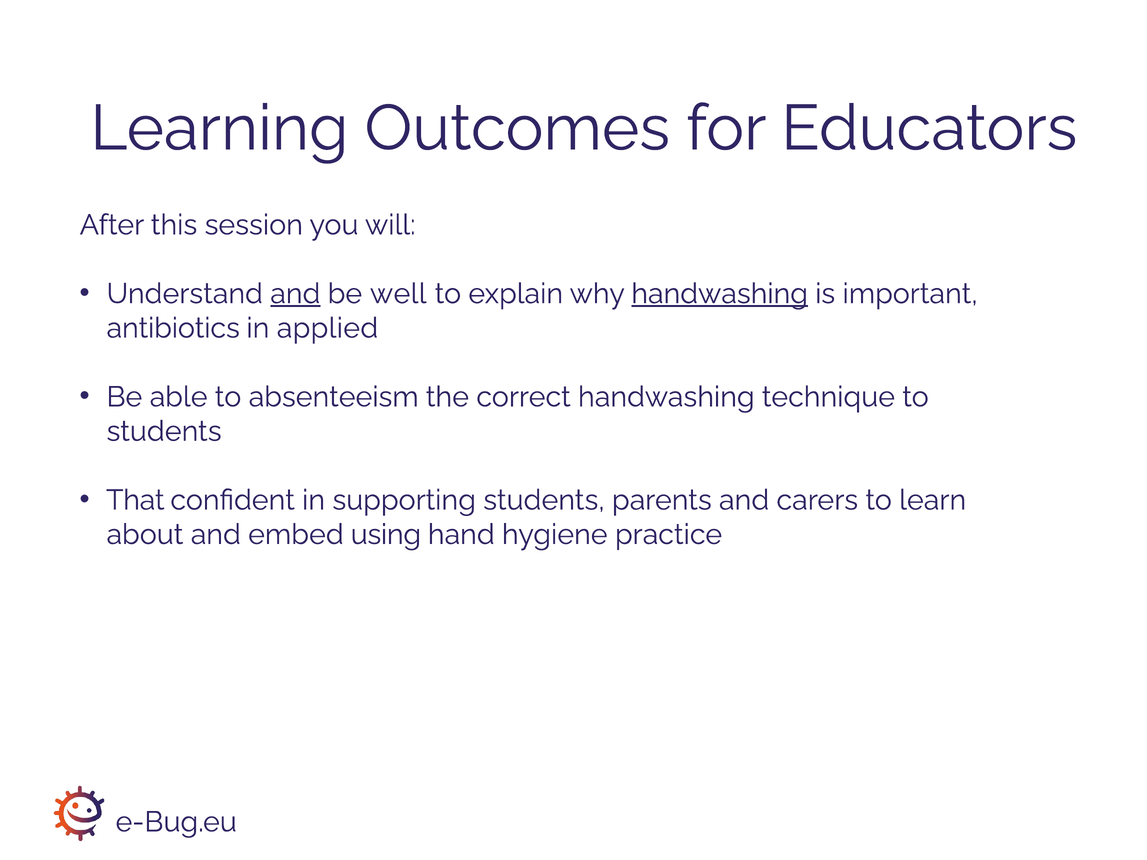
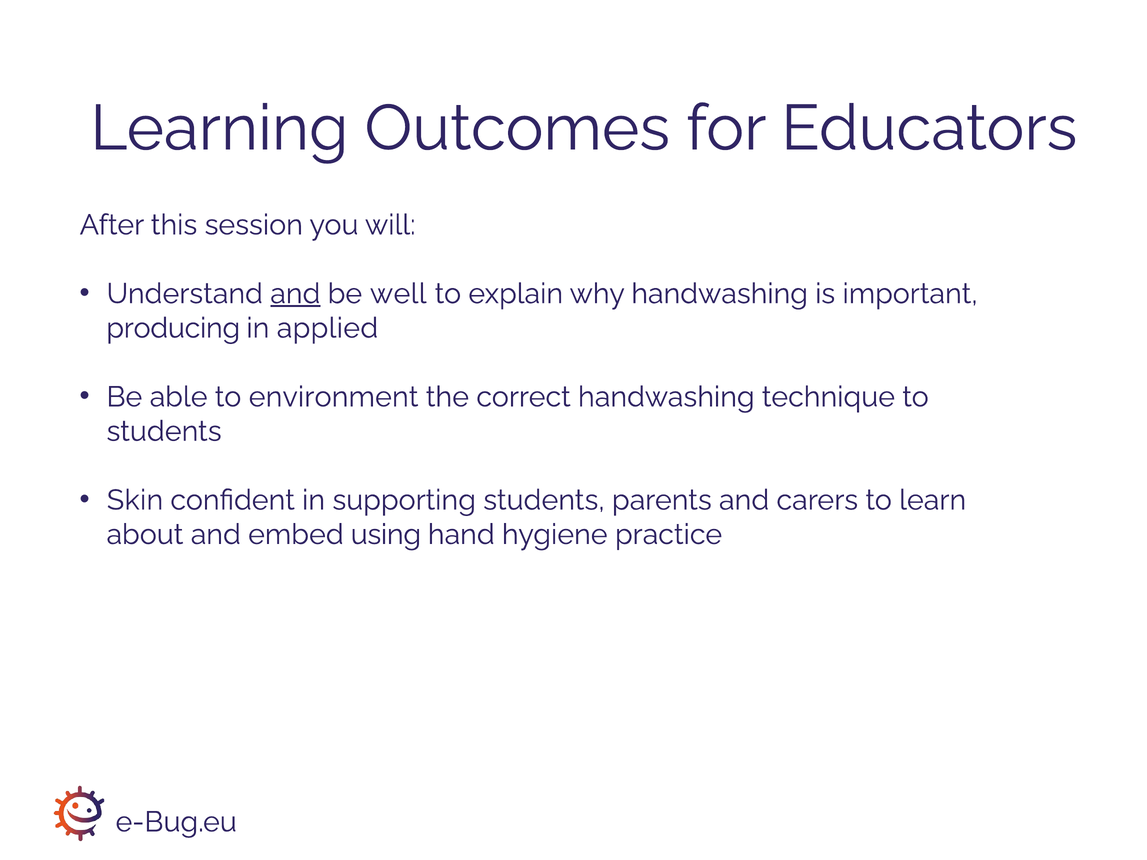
handwashing underline: present -> none (720, 294)
antibiotics: antibiotics -> producing (173, 328)
absenteeism: absenteeism -> environment (334, 397)
That: That -> Skin (135, 500)
